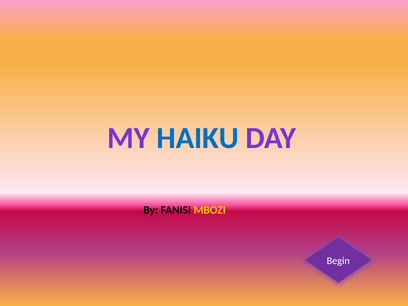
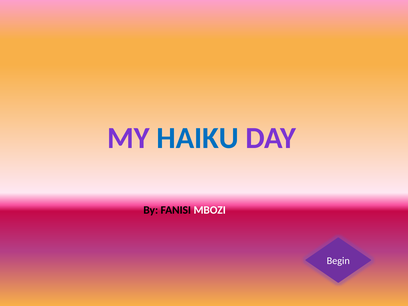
MBOZI colour: yellow -> white (210, 210)
